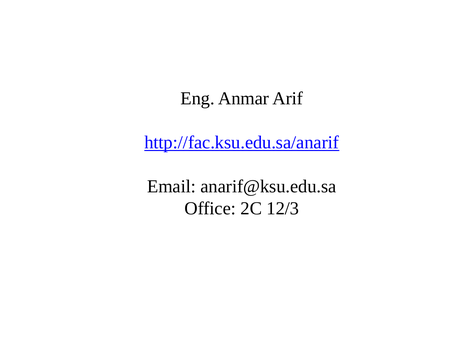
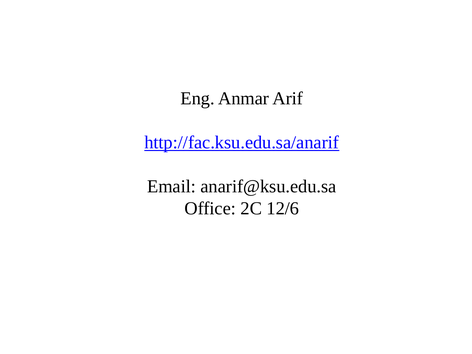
12/3: 12/3 -> 12/6 (283, 208)
